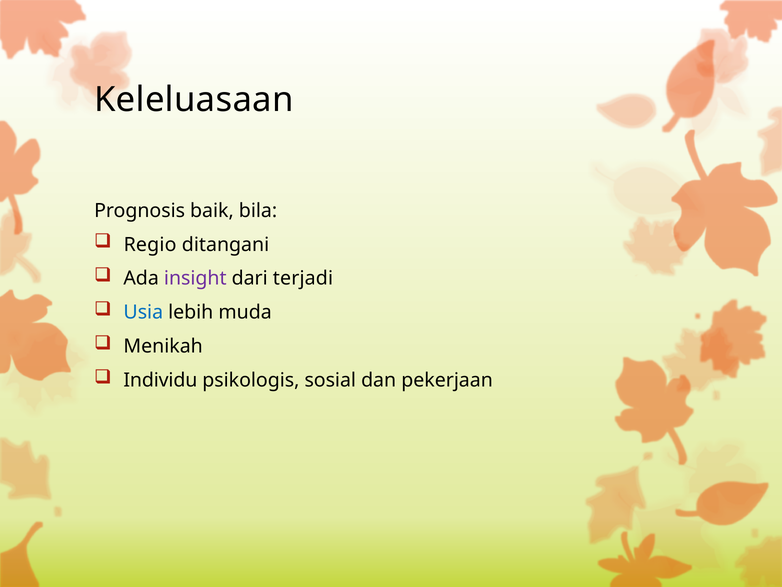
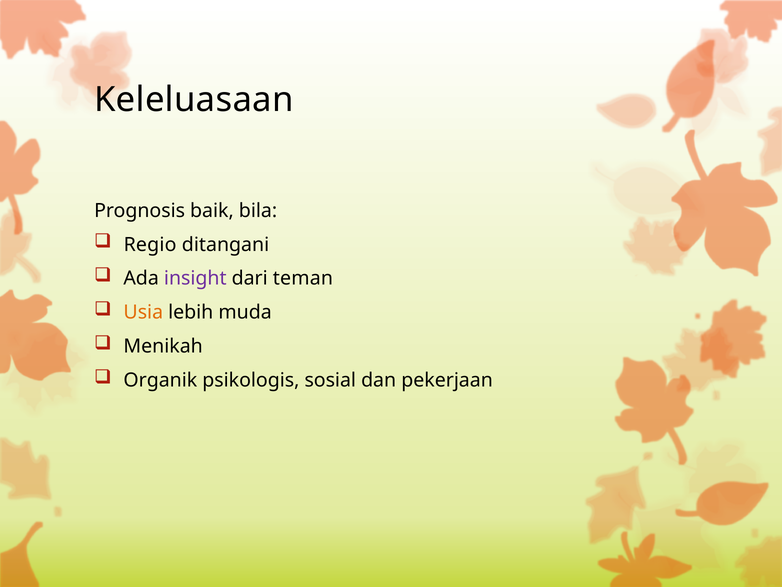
terjadi: terjadi -> teman (303, 278)
Usia colour: blue -> orange (143, 312)
Individu: Individu -> Organik (160, 380)
